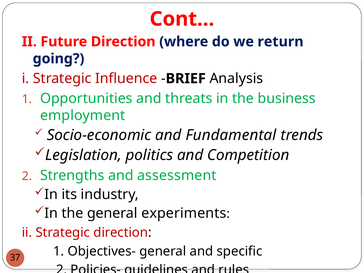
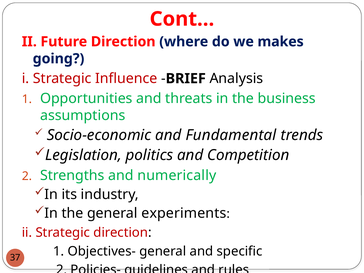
return: return -> makes (281, 42)
employment: employment -> assumptions (83, 115)
assessment: assessment -> numerically (177, 176)
